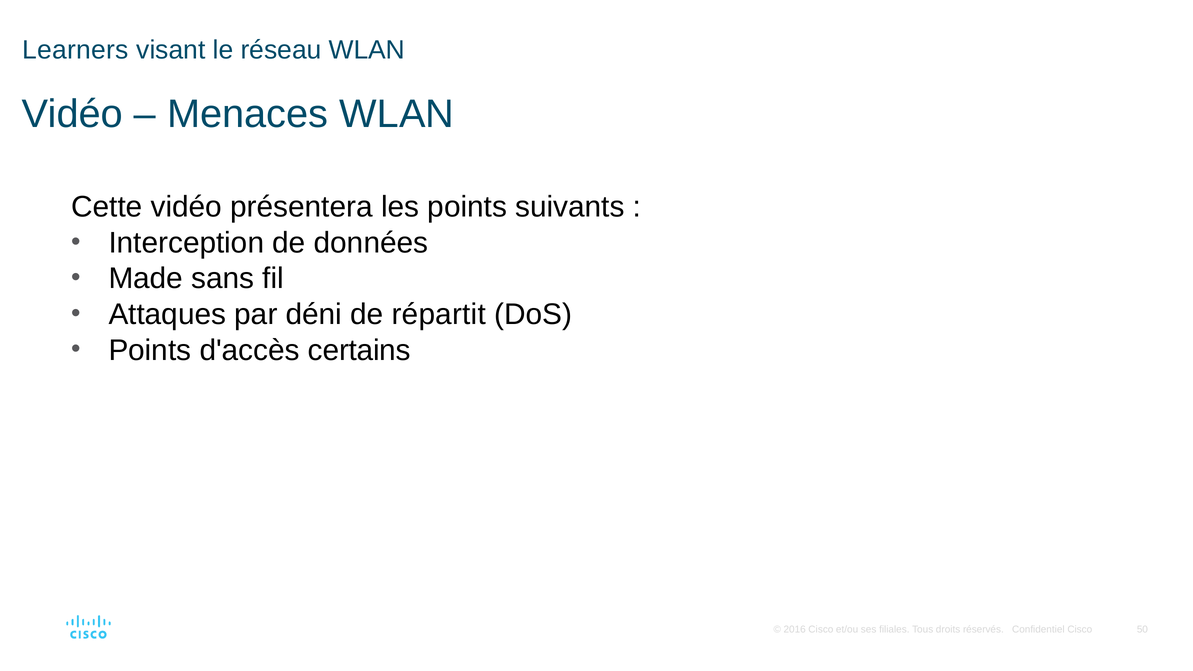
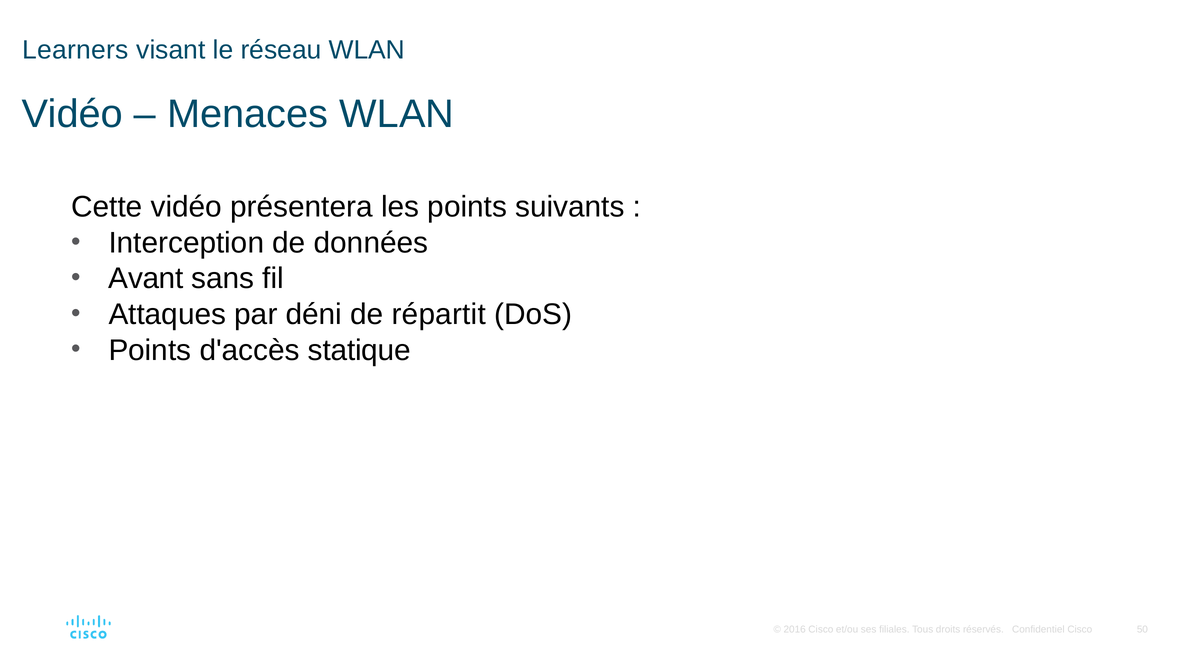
Made: Made -> Avant (146, 279)
certains: certains -> statique (359, 350)
